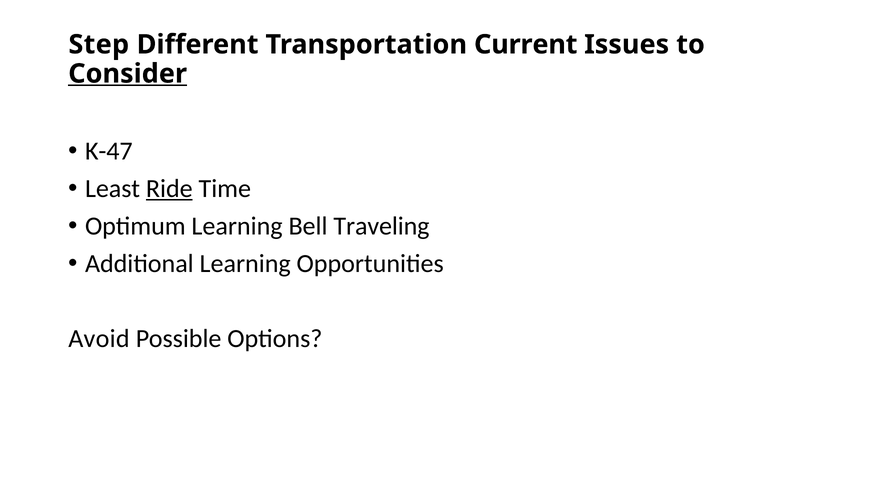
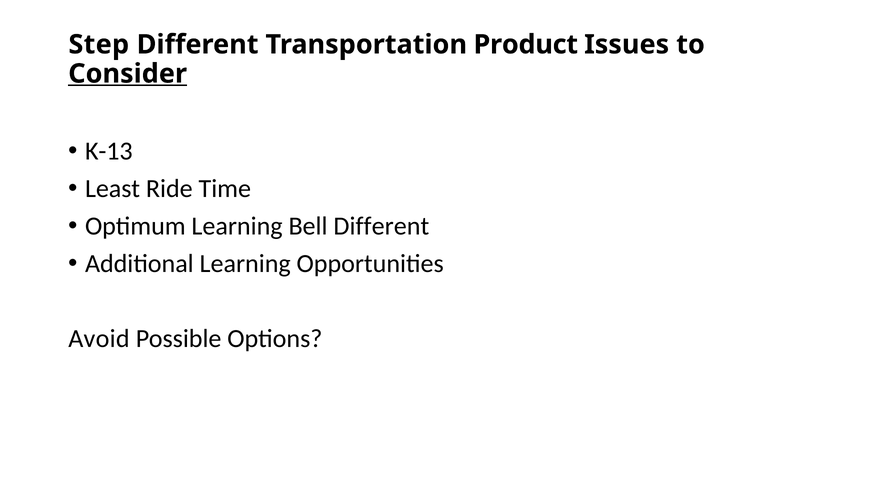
Current: Current -> Product (526, 45)
K-47: K-47 -> K-13 (109, 151)
Ride underline: present -> none (169, 189)
Bell Traveling: Traveling -> Different (381, 226)
